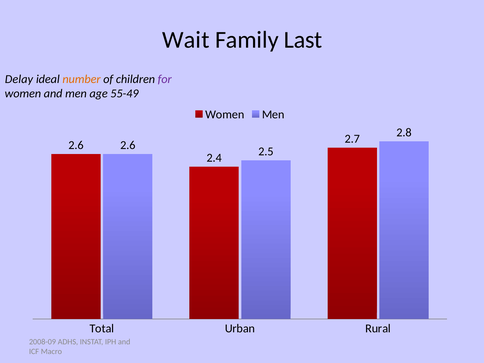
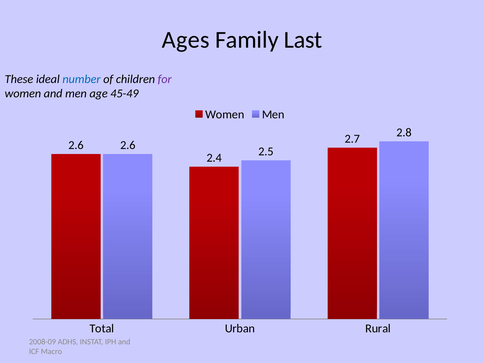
Wait: Wait -> Ages (186, 40)
Delay: Delay -> These (19, 79)
number colour: orange -> blue (82, 79)
55-49: 55-49 -> 45-49 (124, 94)
